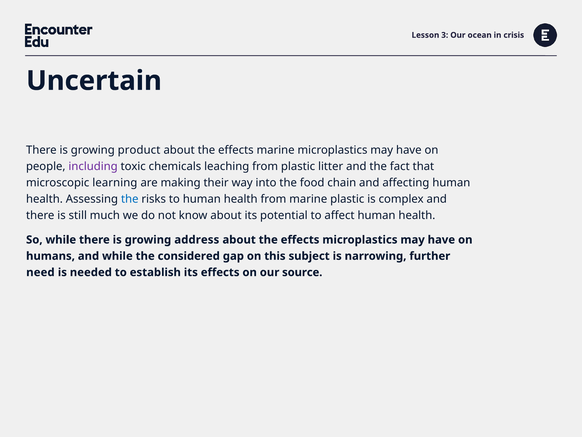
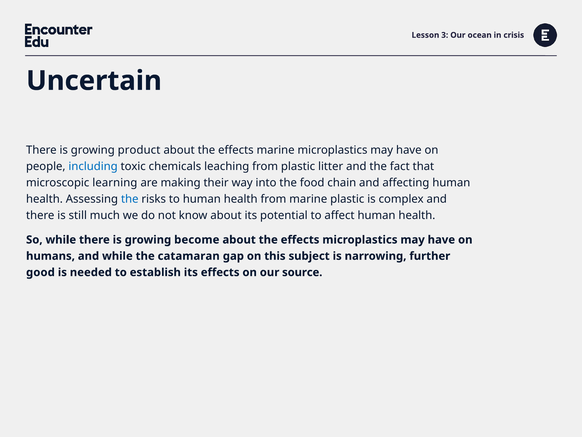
including colour: purple -> blue (93, 166)
address: address -> become (197, 239)
considered: considered -> catamaran (189, 256)
need: need -> good (40, 272)
